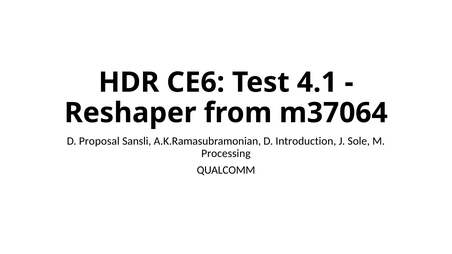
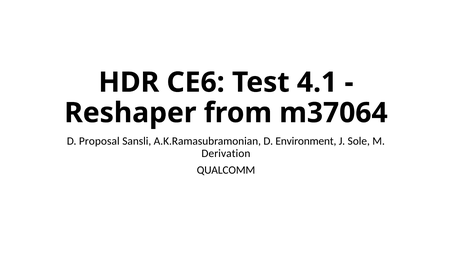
Introduction: Introduction -> Environment (306, 141)
Processing: Processing -> Derivation (226, 153)
